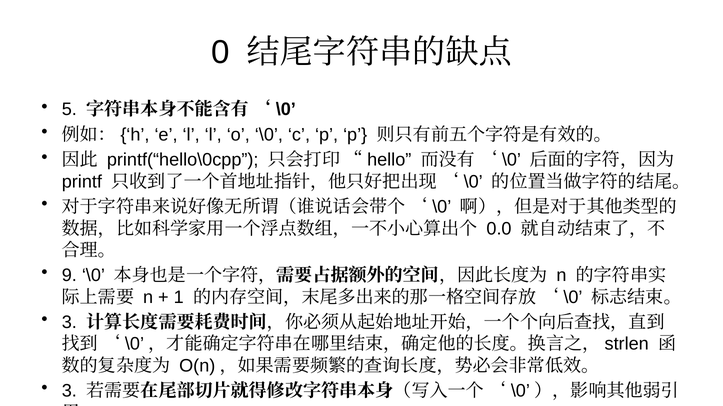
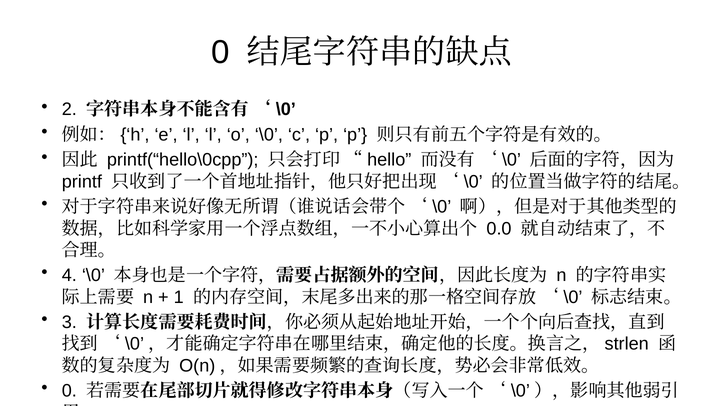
5: 5 -> 2 (69, 110)
9: 9 -> 4 (69, 276)
3: 3 -> 0 (69, 392)
